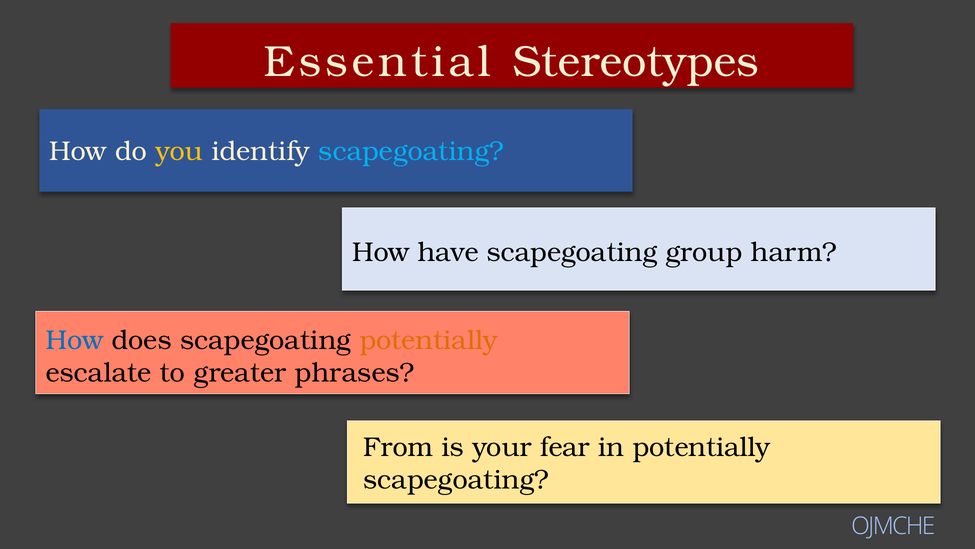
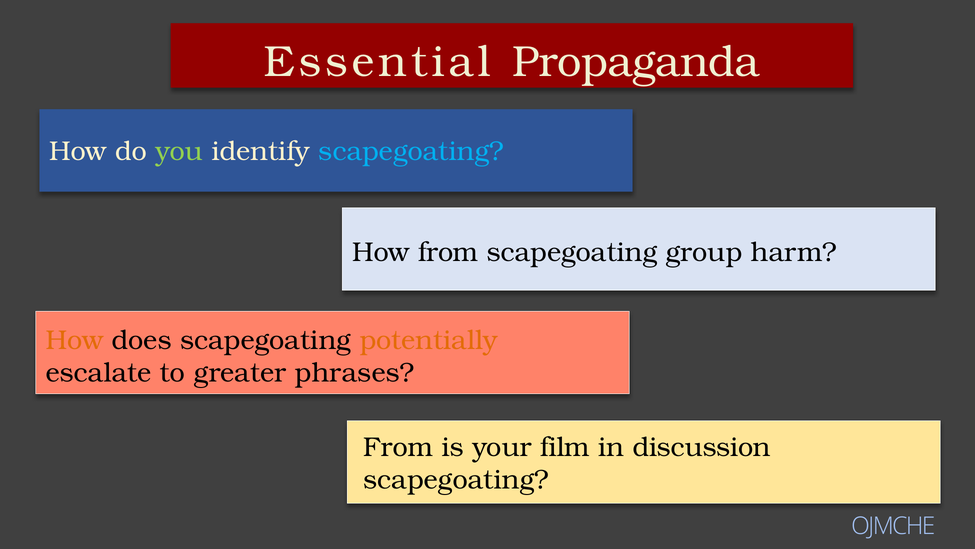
Stereotypes: Stereotypes -> Propaganda (636, 62)
you colour: yellow -> light green (179, 151)
How have: have -> from (448, 252)
How colour: blue -> orange (74, 340)
fear: fear -> film (565, 447)
in potentially: potentially -> discussion (702, 447)
